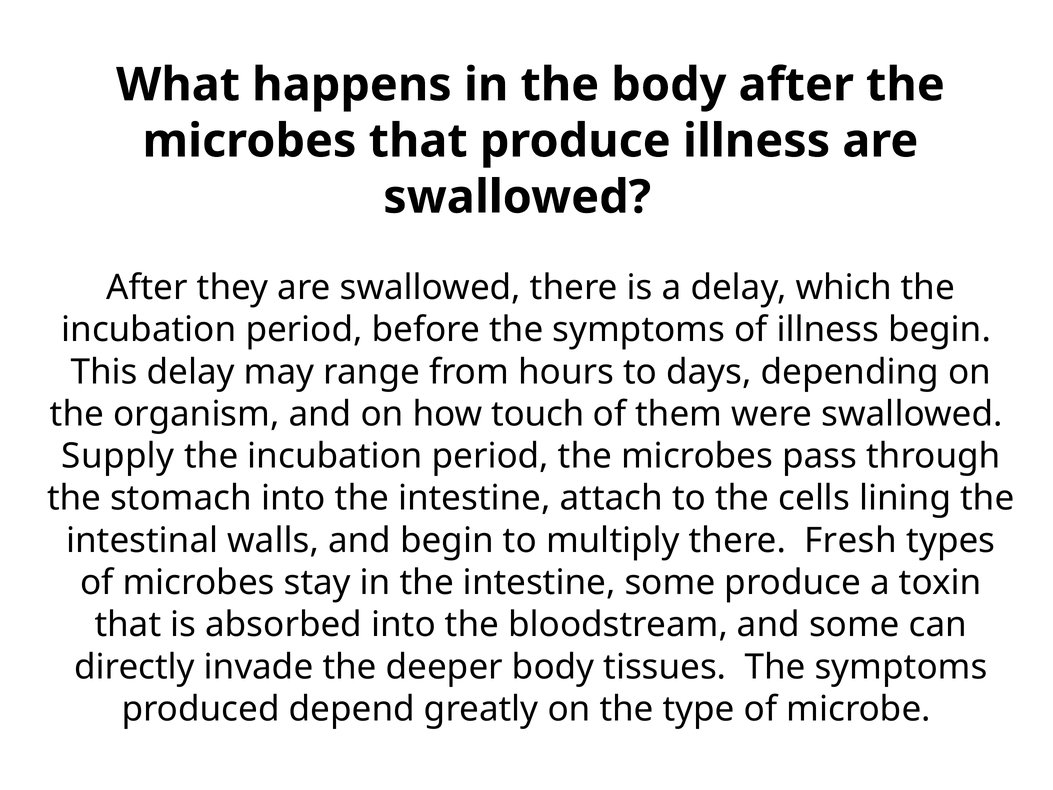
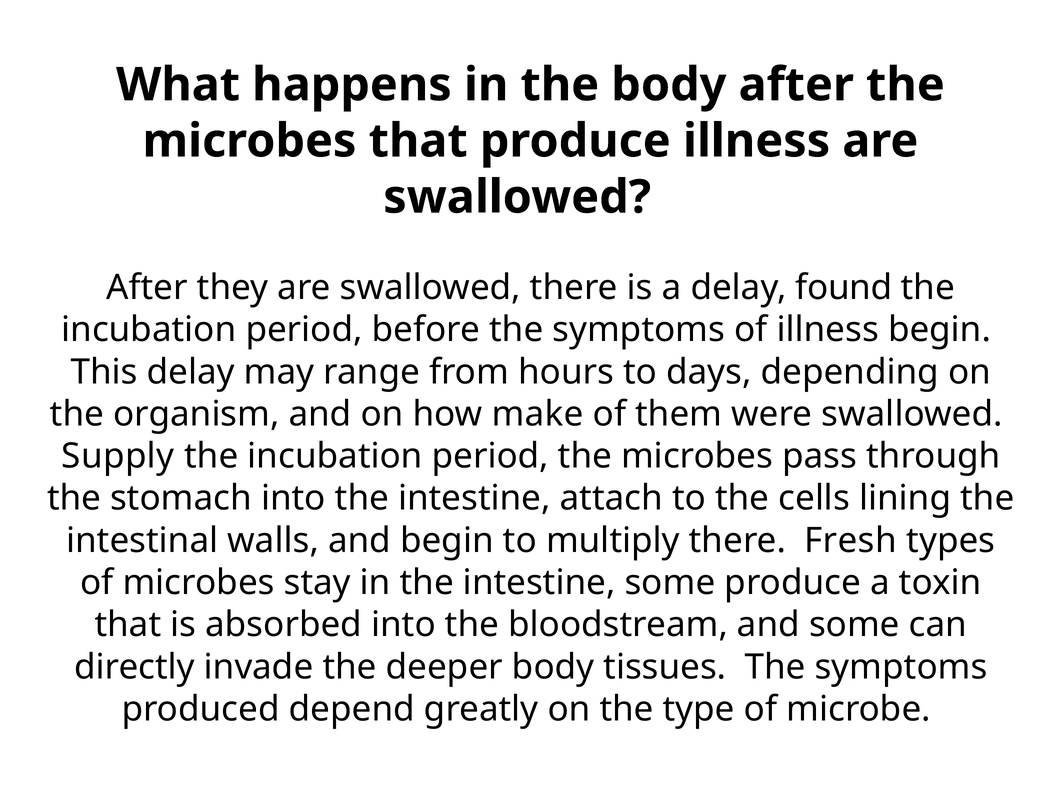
which: which -> found (844, 288)
touch: touch -> make (538, 414)
